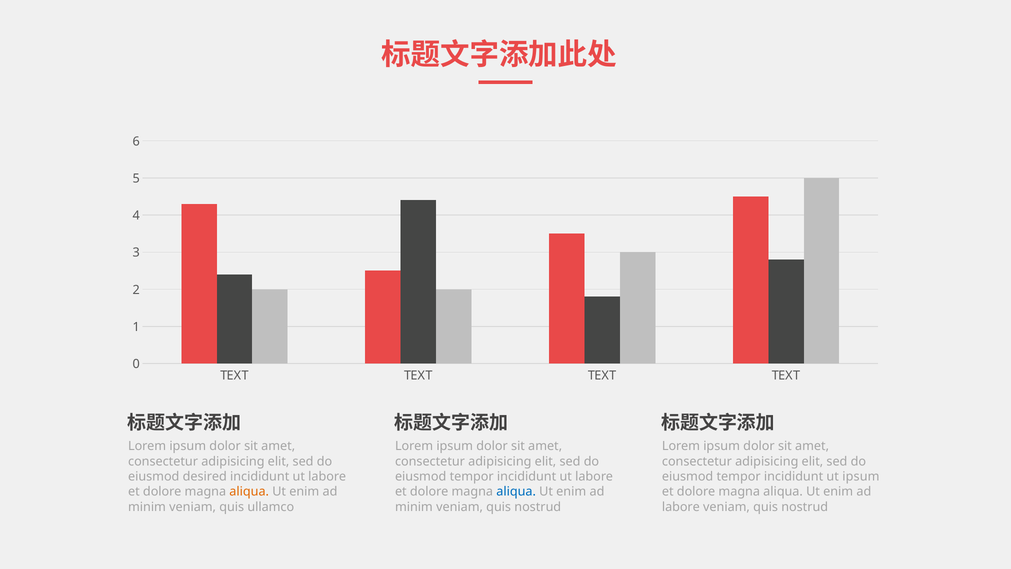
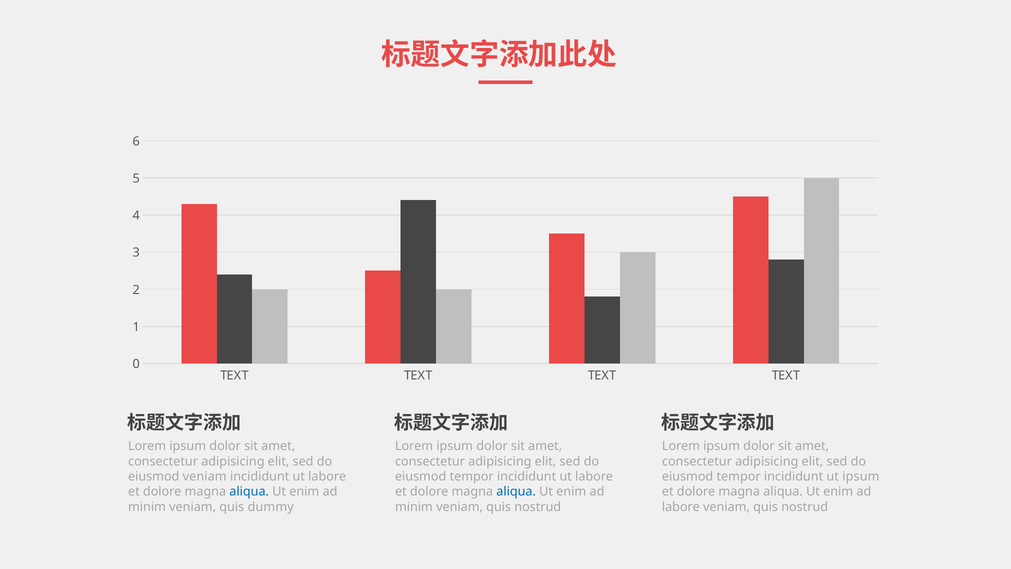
eiusmod desired: desired -> veniam (205, 476)
aliqua colour: orange -> blue (249, 491)
ullamco: ullamco -> dummy (271, 507)
